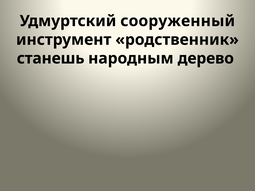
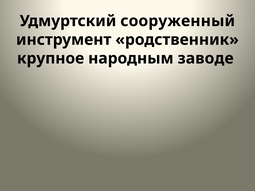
станешь: станешь -> крупное (51, 58)
дерево: дерево -> заводе (206, 58)
